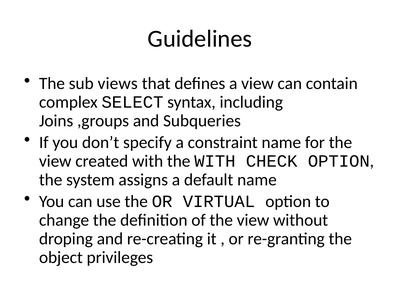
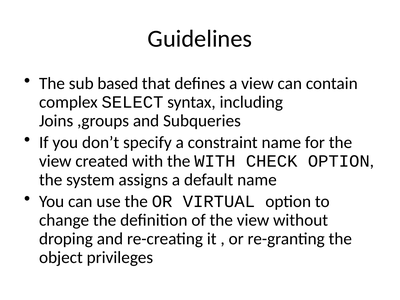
views: views -> based (118, 84)
